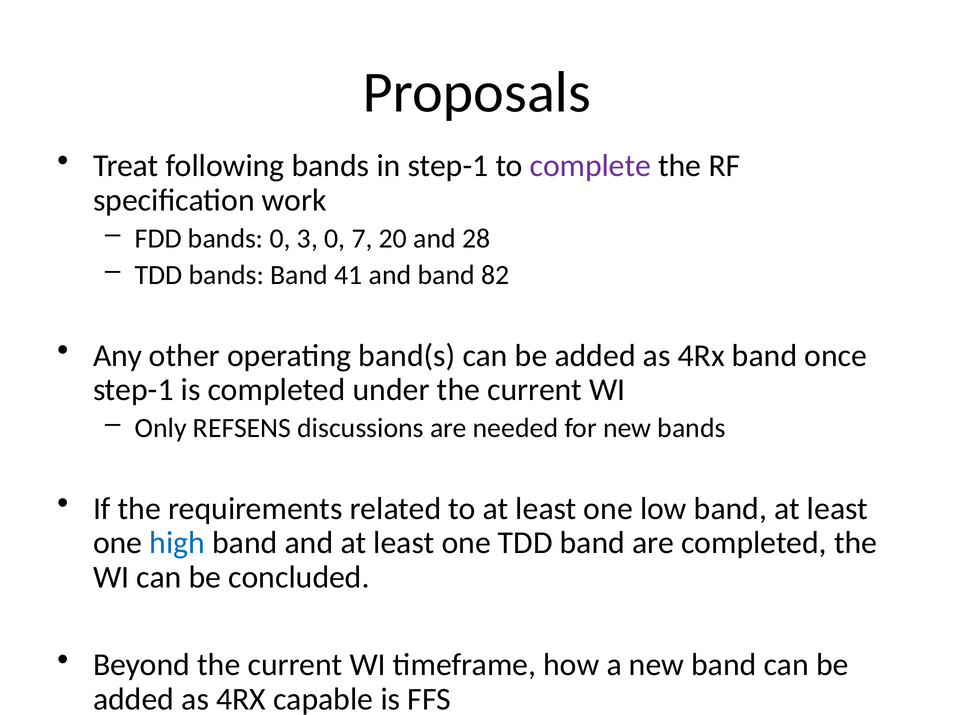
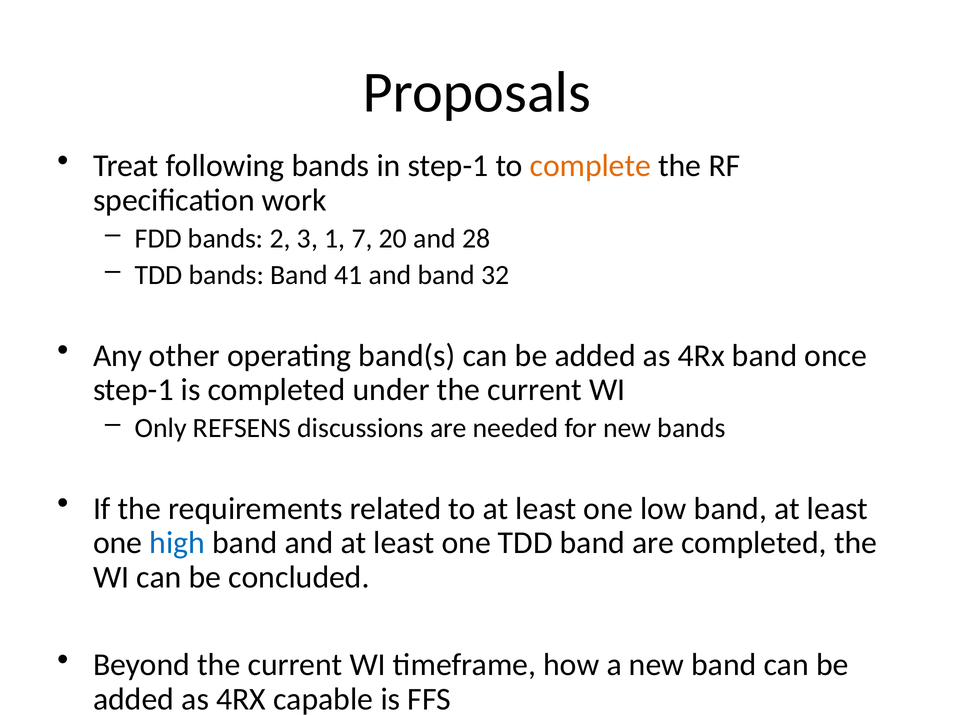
complete colour: purple -> orange (590, 166)
bands 0: 0 -> 2 (280, 239)
3 0: 0 -> 1 (335, 239)
82: 82 -> 32 (495, 275)
